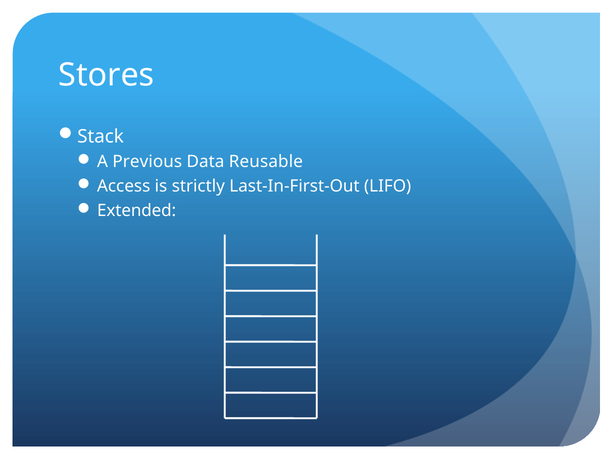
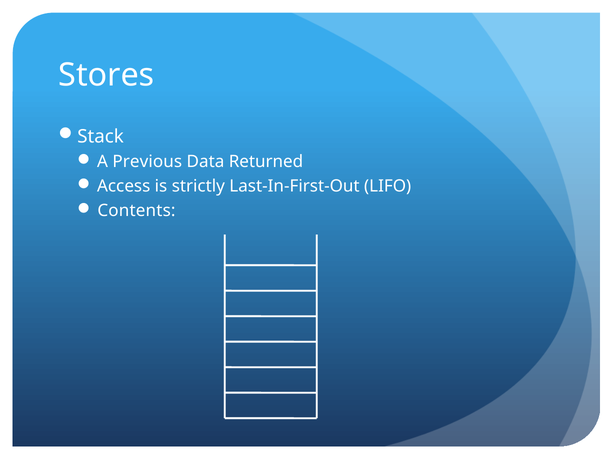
Reusable: Reusable -> Returned (266, 162)
Extended: Extended -> Contents (136, 211)
